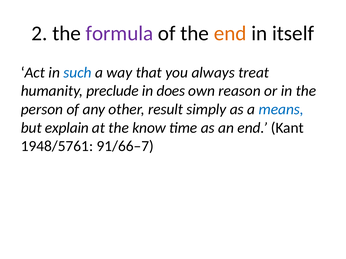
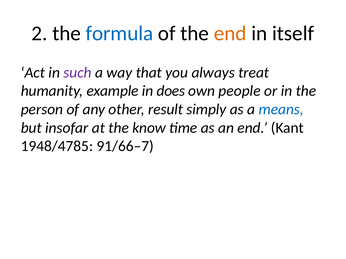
formula colour: purple -> blue (119, 33)
such colour: blue -> purple (78, 73)
preclude: preclude -> example (113, 91)
reason: reason -> people (240, 91)
explain: explain -> insofar (67, 128)
1948/5761: 1948/5761 -> 1948/4785 (57, 146)
